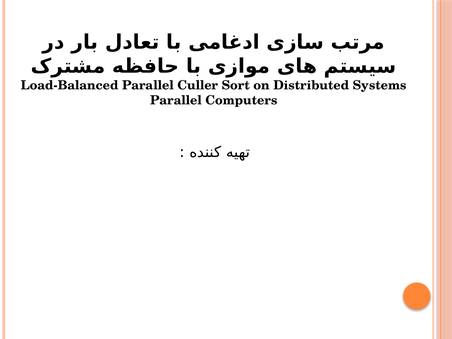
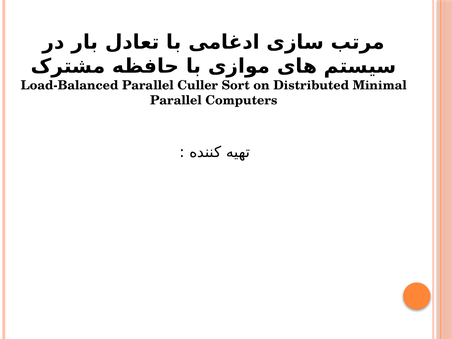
Systems: Systems -> Minimal (380, 85)
